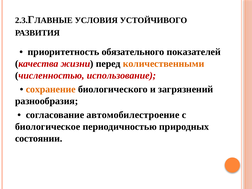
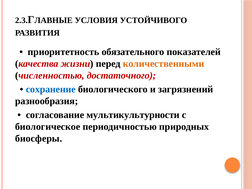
использование: использование -> достаточного (121, 75)
сохранение colour: orange -> blue (51, 89)
автомобилестроение: автомобилестроение -> мультикультурности (133, 115)
состоянии: состоянии -> биосферы (39, 138)
